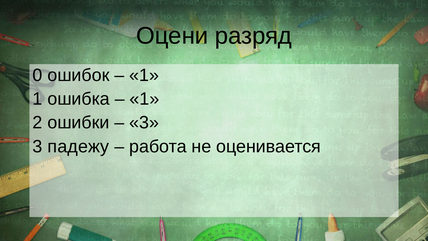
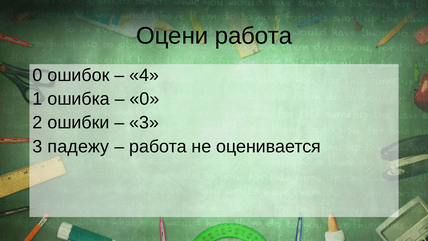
Оцени разряд: разряд -> работа (253, 36)
1: 1 -> 4 (144, 75)
1: 1 -> 0 (145, 99)
